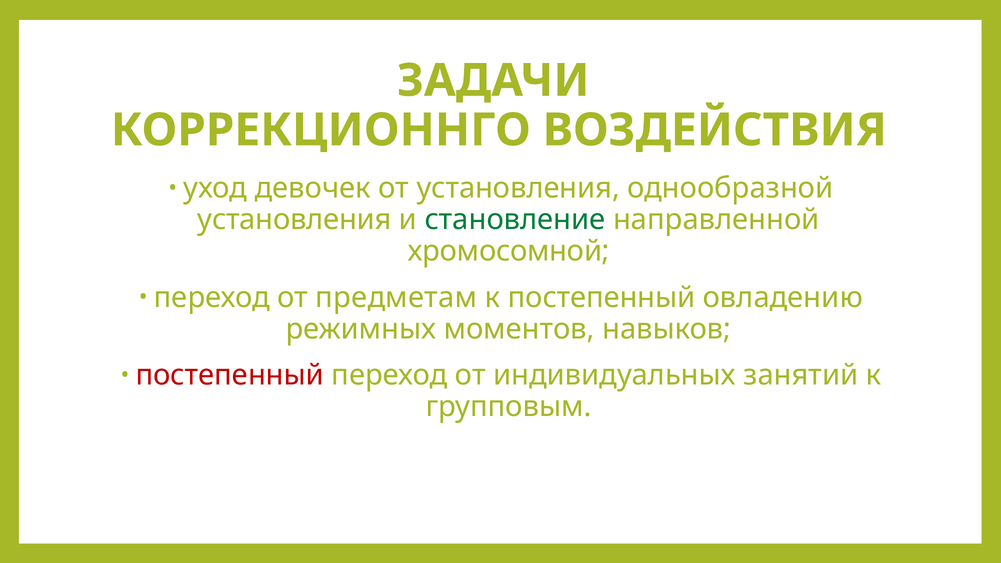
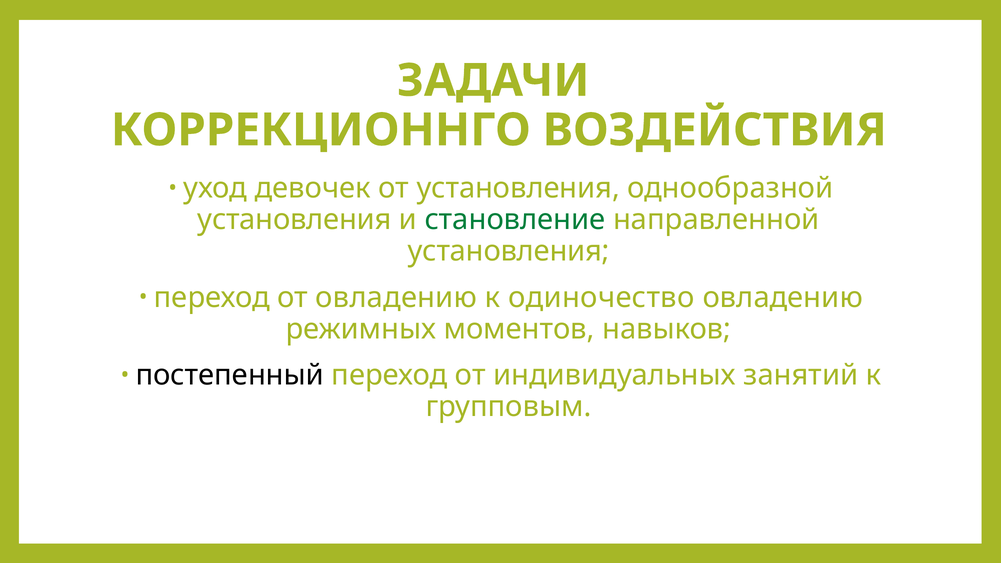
хромосомной: хромосомной -> установления (509, 251)
от предметам: предметам -> овладению (396, 297)
к постепенный: постепенный -> одиночество (601, 297)
постепенный colour: red -> black (230, 375)
